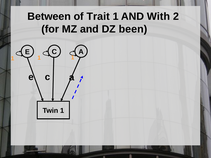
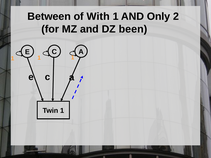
Trait: Trait -> With (98, 17)
With: With -> Only (159, 17)
